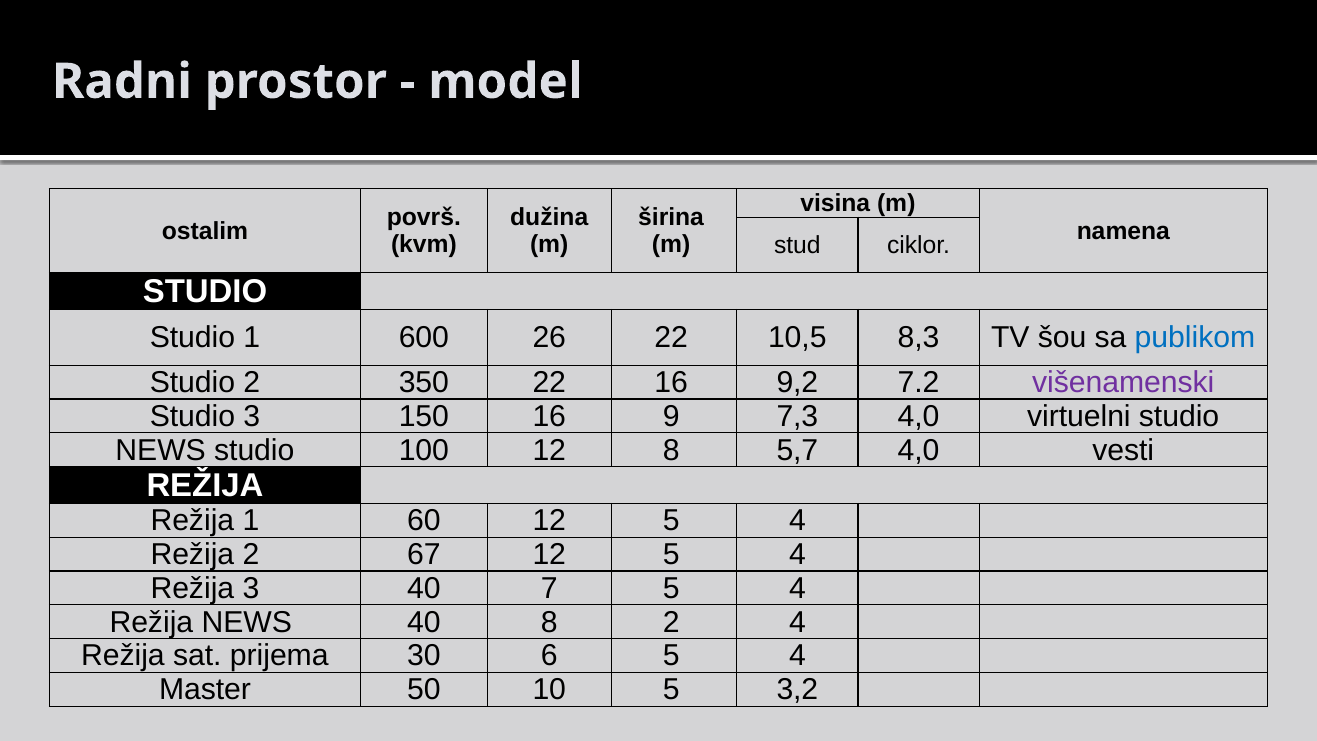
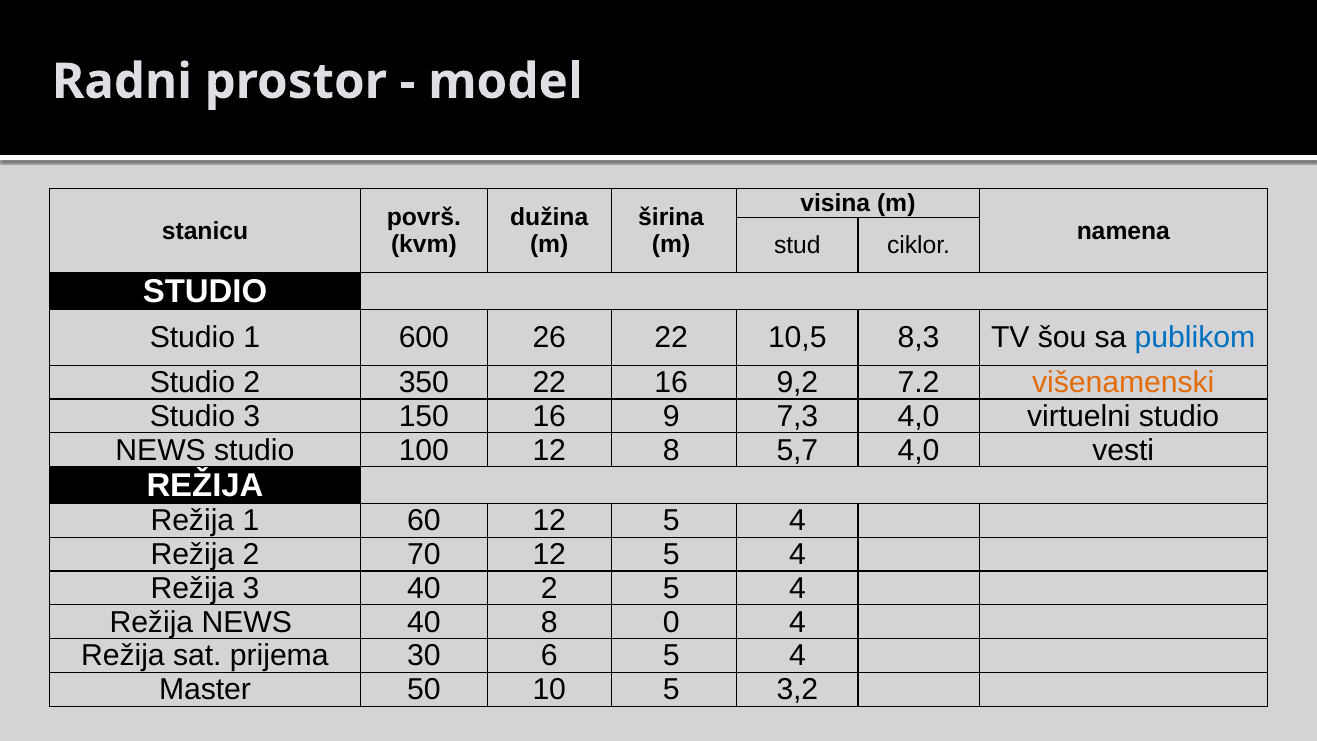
ostalim: ostalim -> stanicu (205, 231)
višenamenski colour: purple -> orange (1123, 382)
67: 67 -> 70 (424, 554)
40 7: 7 -> 2 (549, 588)
8 2: 2 -> 0 (671, 622)
